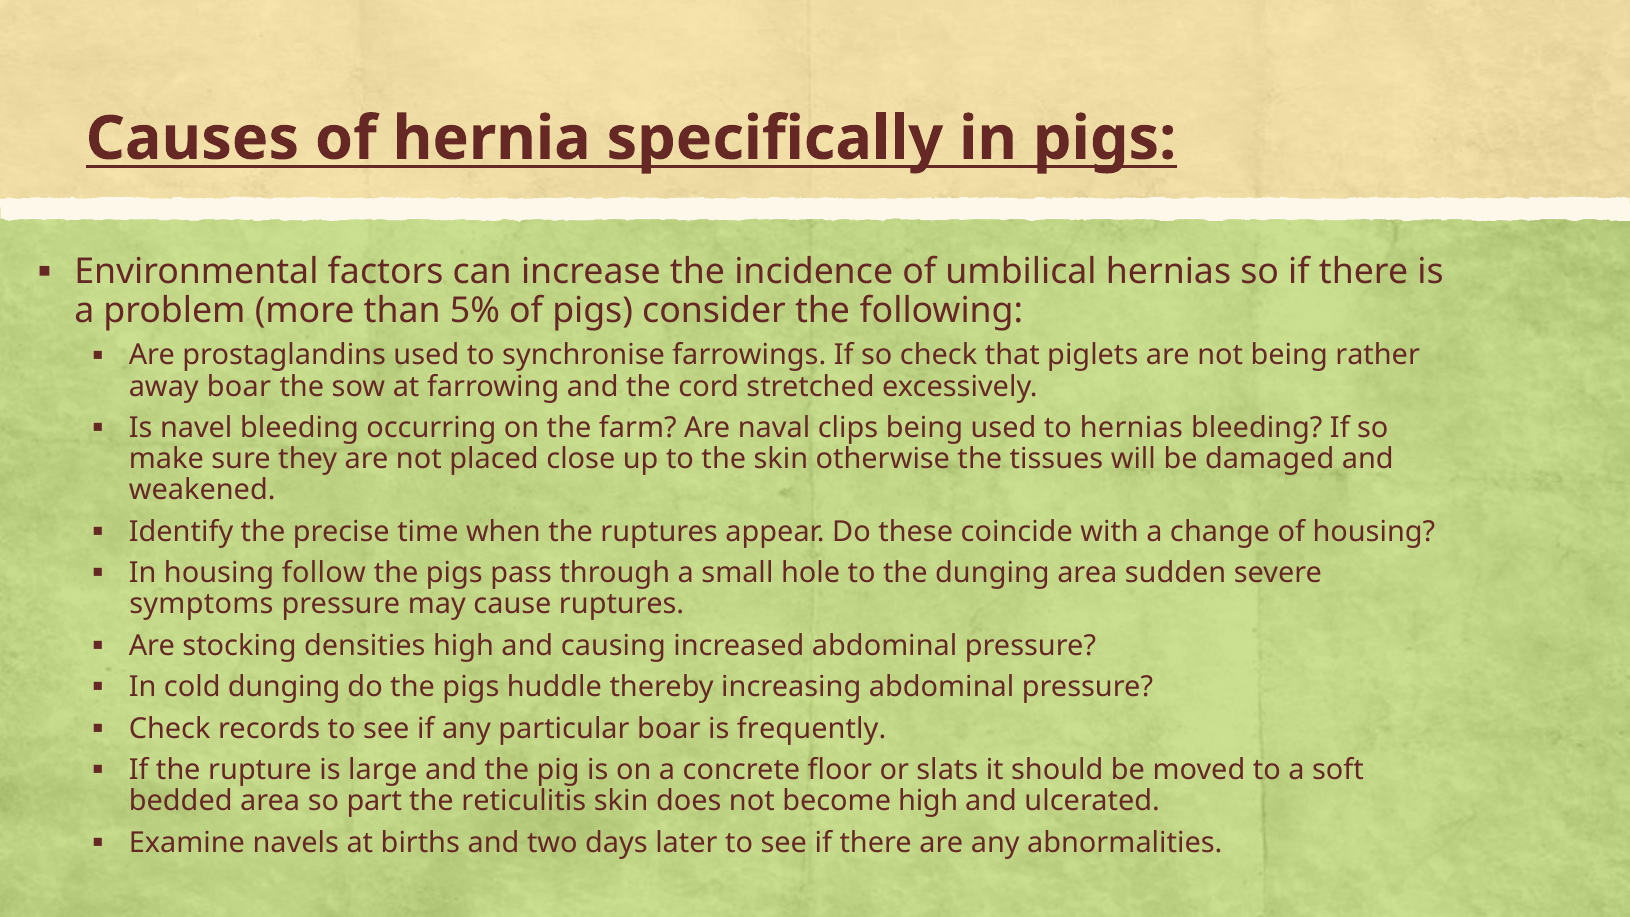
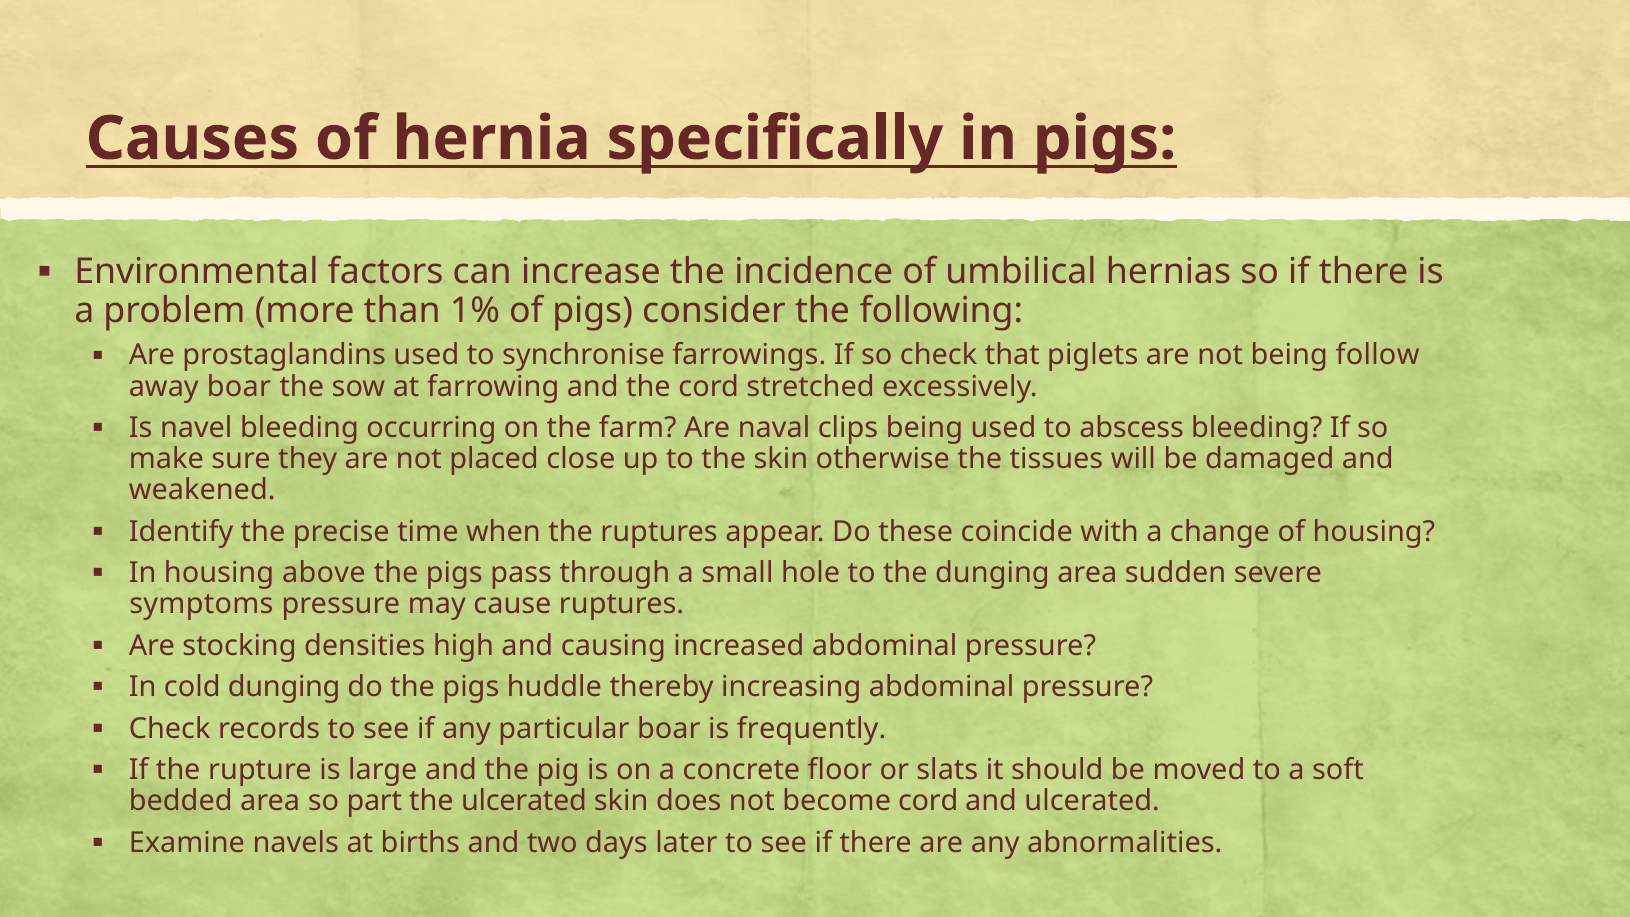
5%: 5% -> 1% (475, 310)
rather: rather -> follow (1377, 355)
to hernias: hernias -> abscess (1132, 428)
follow: follow -> above (324, 573)
the reticulitis: reticulitis -> ulcerated (524, 801)
become high: high -> cord (928, 801)
